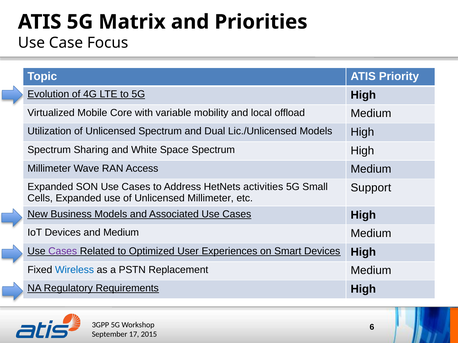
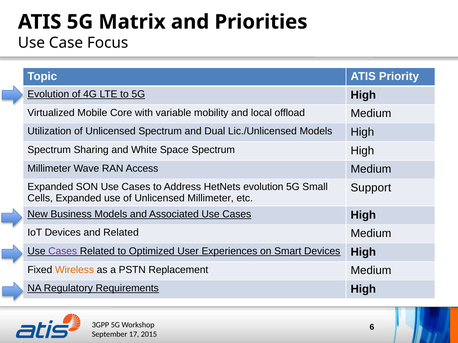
HetNets activities: activities -> evolution (263, 187)
and Medium: Medium -> Related (121, 233)
Wireless colour: blue -> orange (75, 270)
